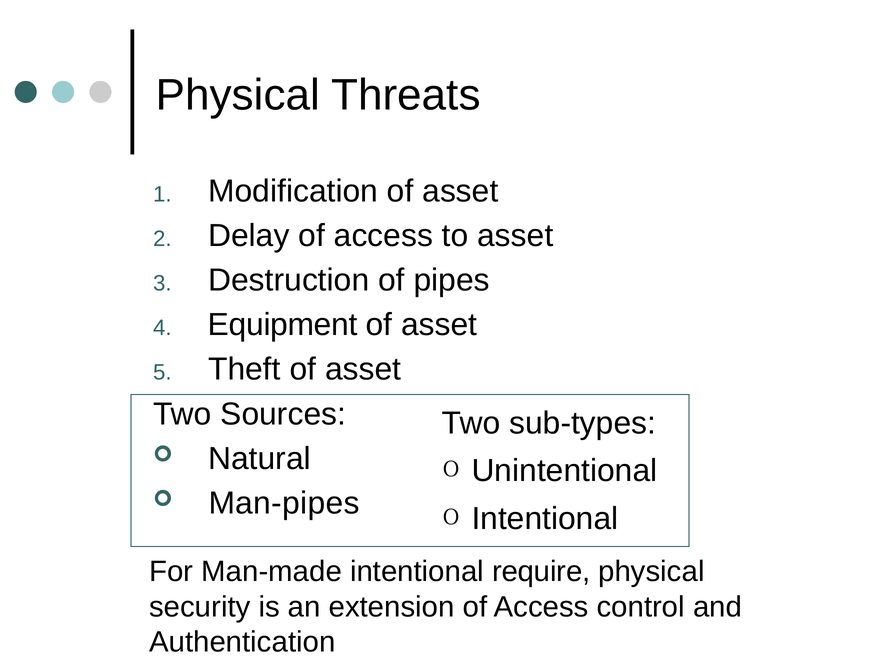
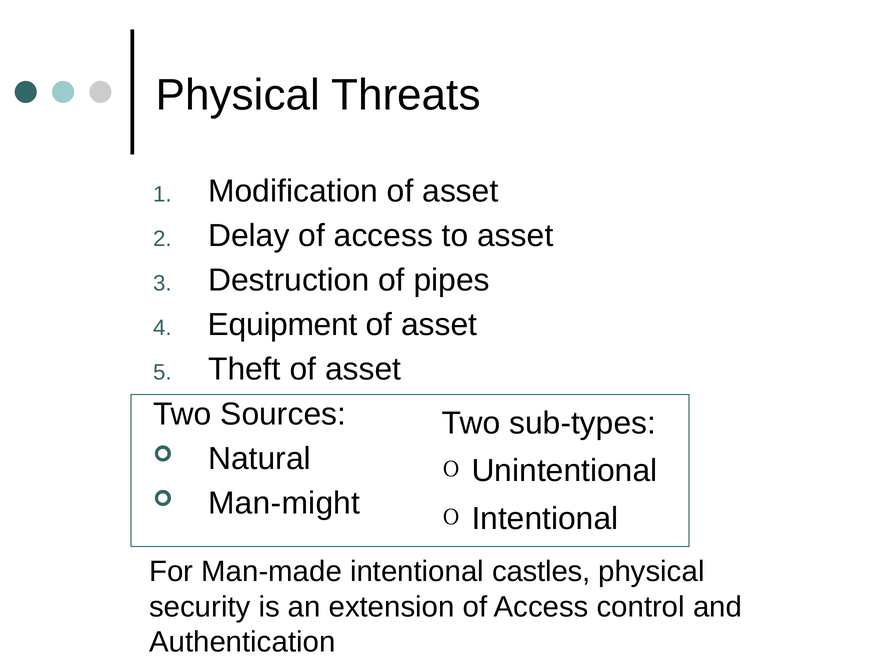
Man-pipes: Man-pipes -> Man-might (284, 503)
require: require -> castles (541, 571)
